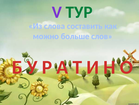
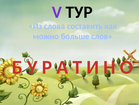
ТУР colour: green -> black (79, 12)
